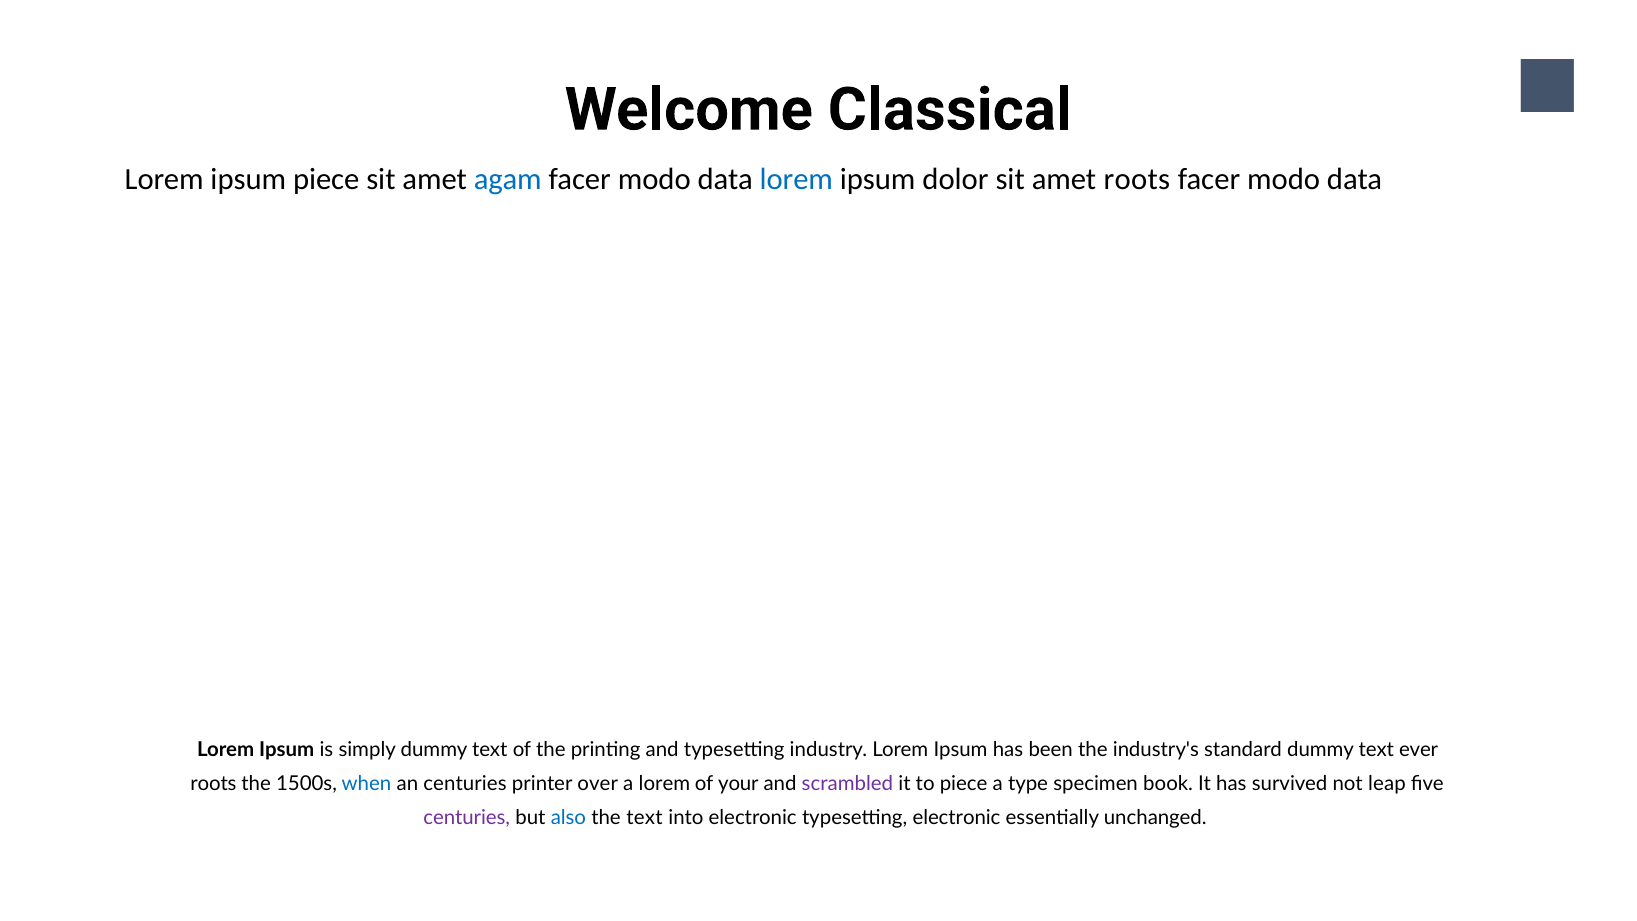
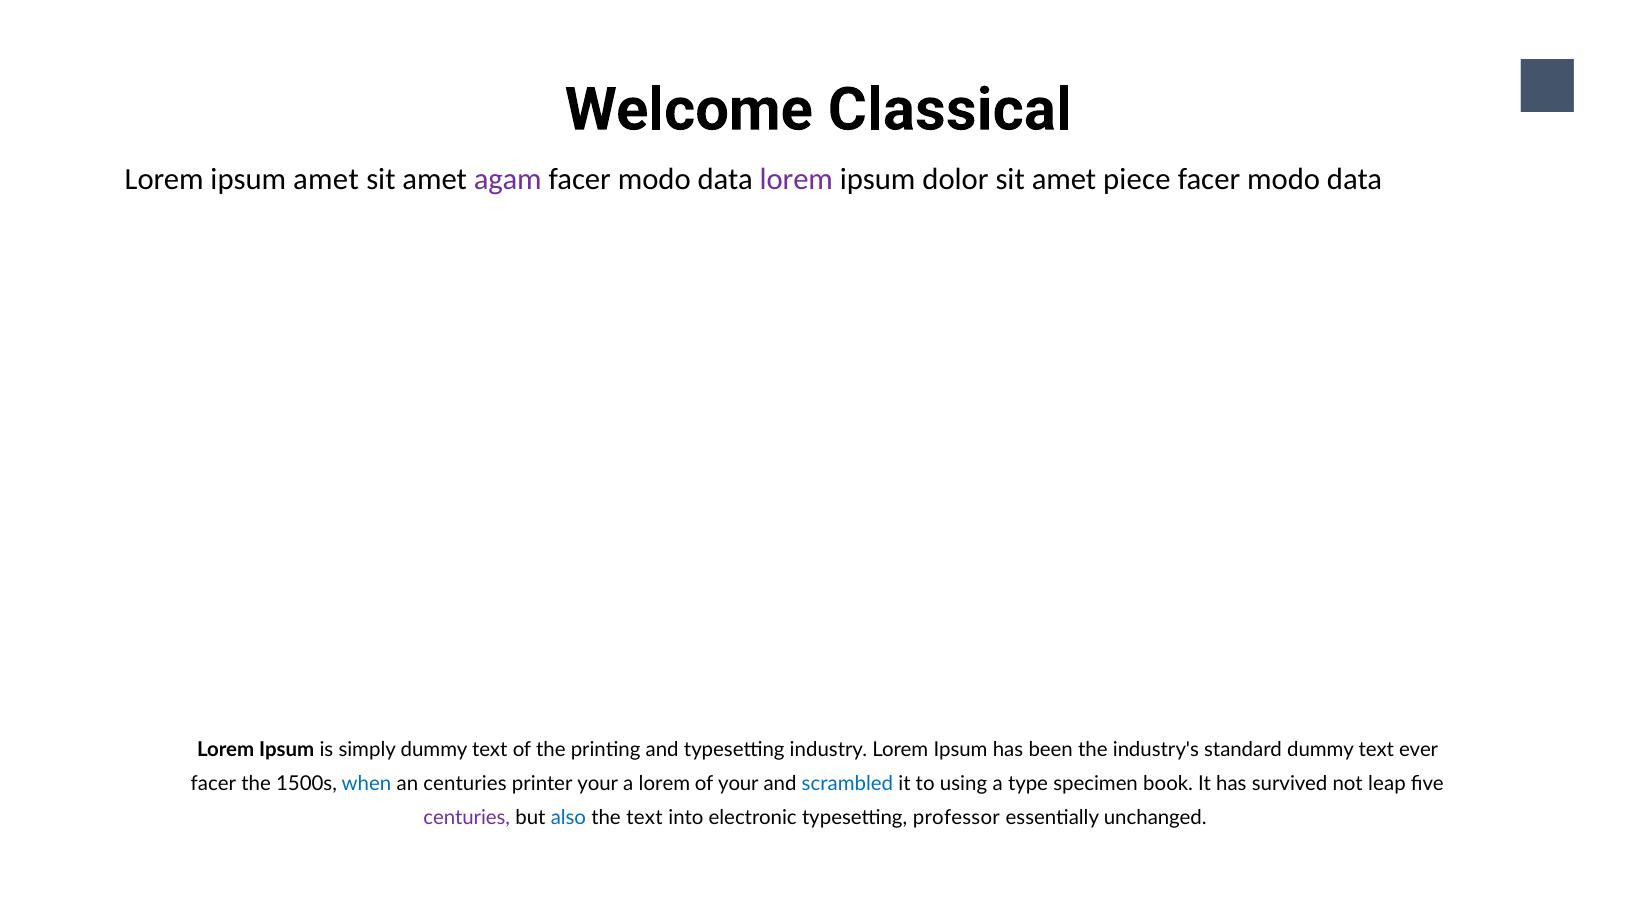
ipsum piece: piece -> amet (326, 179)
agam colour: blue -> purple (508, 179)
lorem colour: blue -> purple (796, 179)
amet roots: roots -> piece (1137, 179)
roots: roots -> facer (213, 784)
printer over: over -> your (598, 784)
scrambled colour: purple -> blue (847, 784)
to piece: piece -> using (964, 784)
typesetting electronic: electronic -> professor (956, 818)
